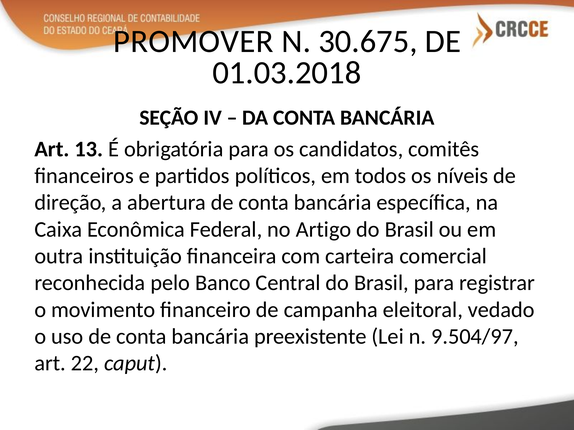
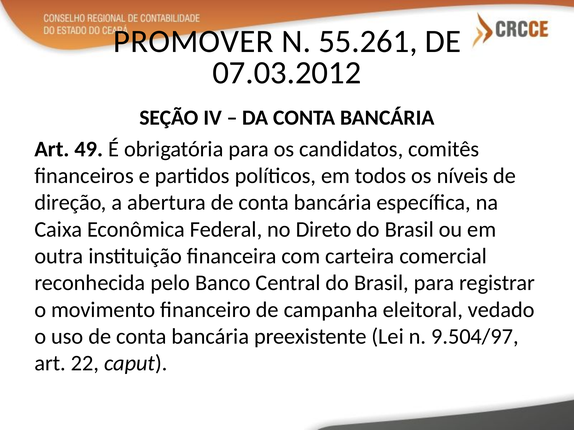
30.675: 30.675 -> 55.261 (368, 41)
01.03.2018: 01.03.2018 -> 07.03.2012 (287, 73)
13: 13 -> 49 (89, 149)
Artigo: Artigo -> Direto (324, 230)
